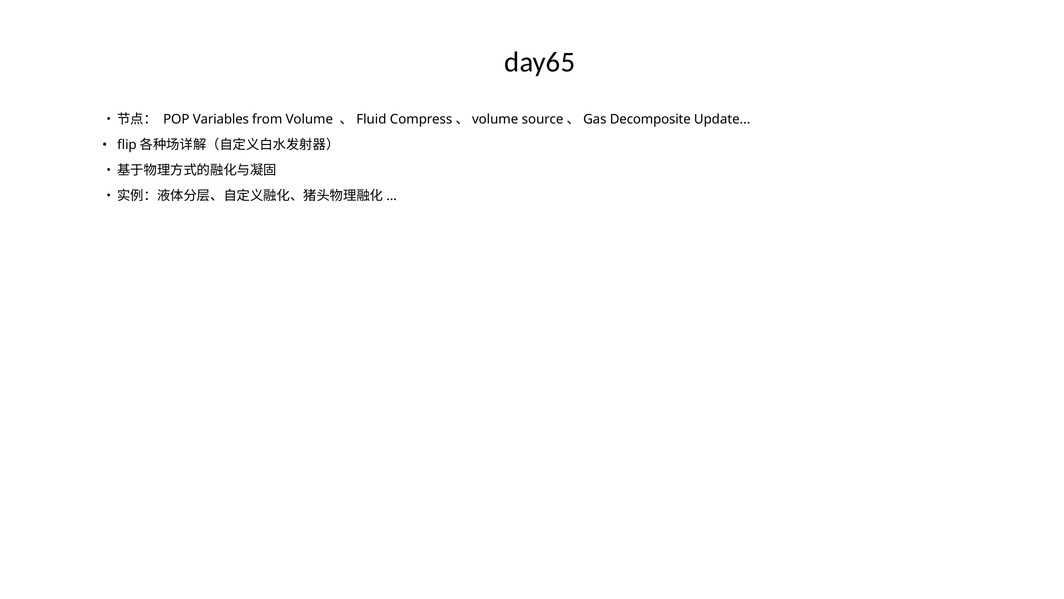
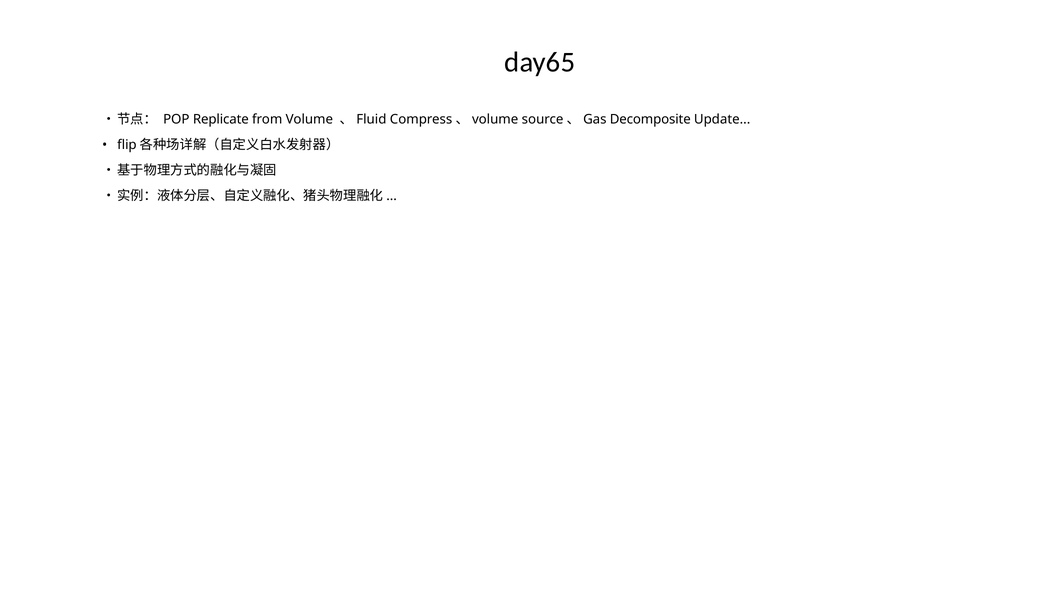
Variables: Variables -> Replicate (221, 119)
